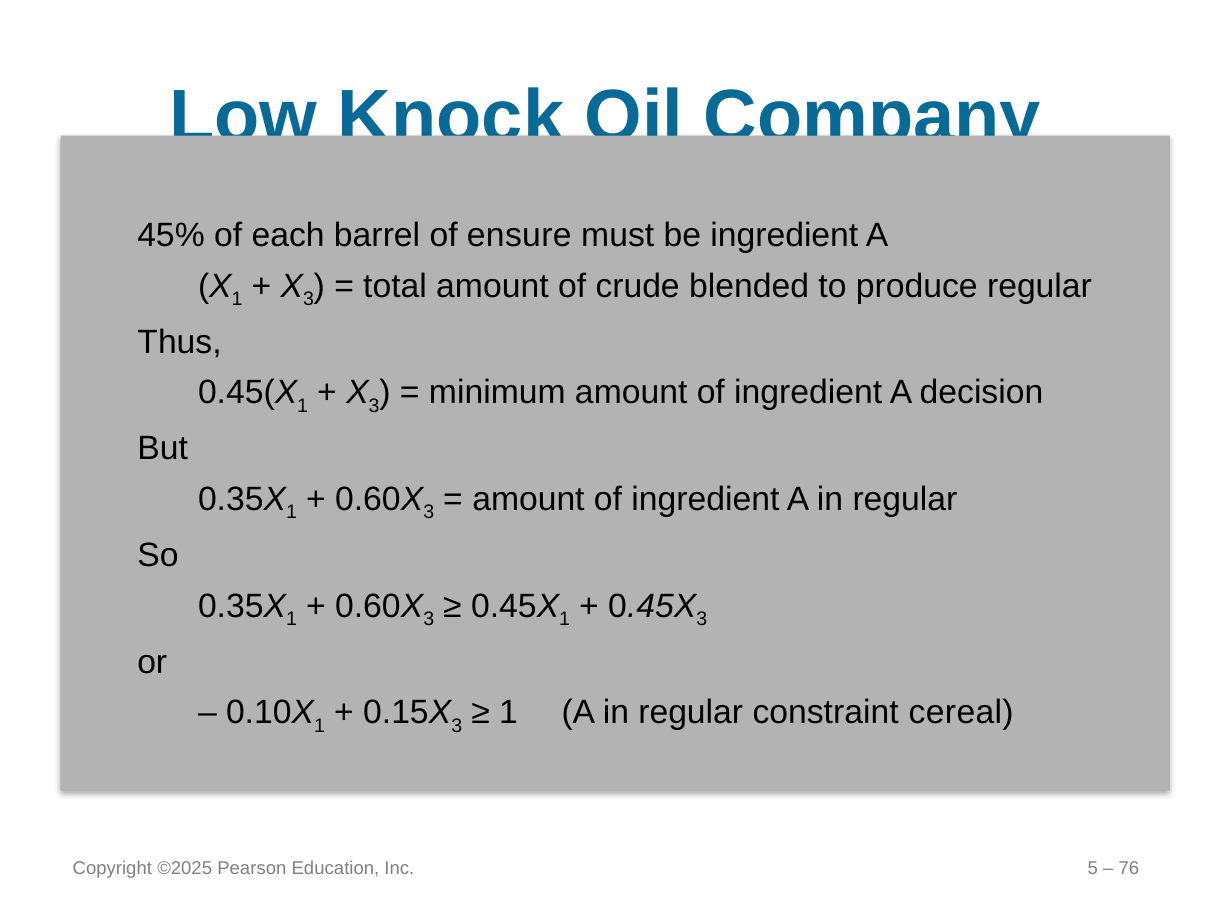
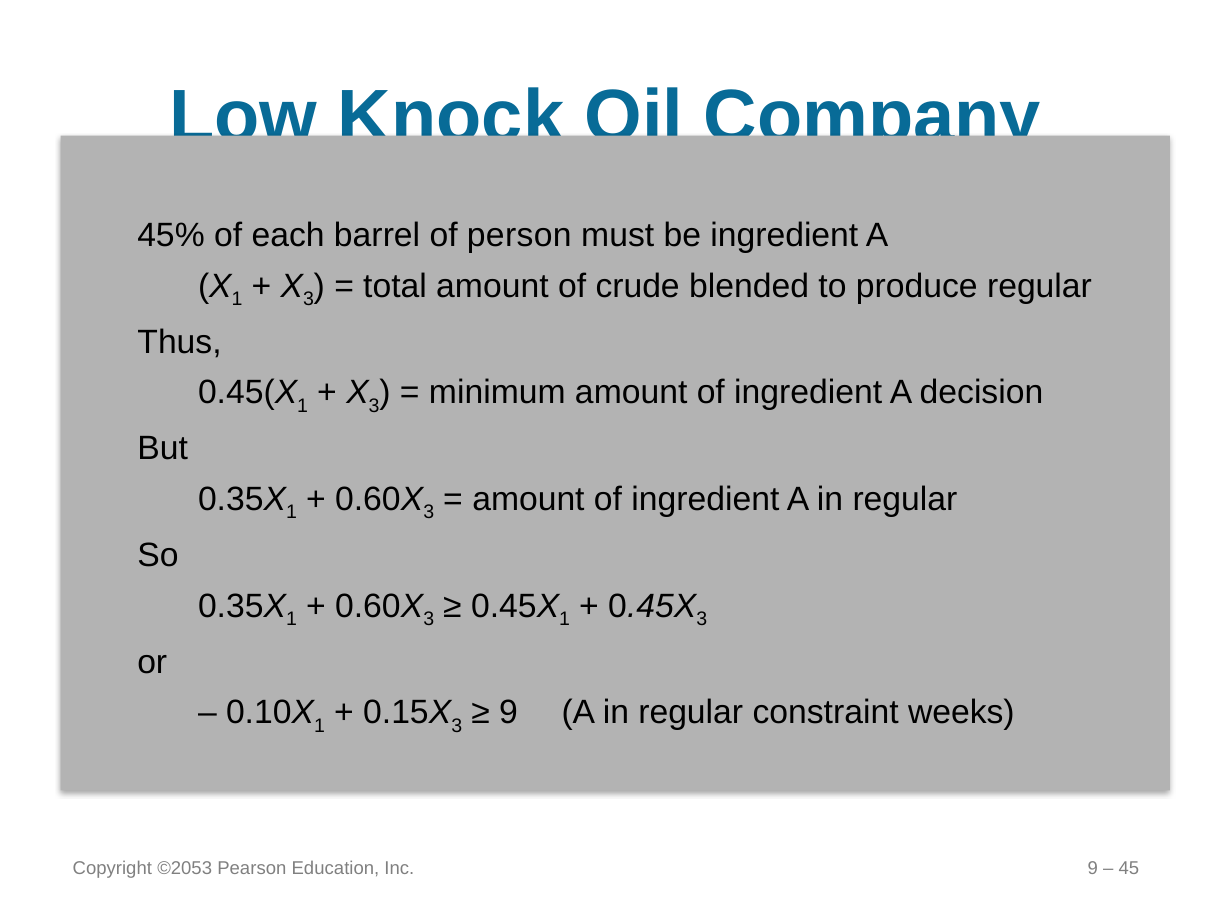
ensure: ensure -> person (519, 236)
1: 1 -> 9 (508, 713)
cereal: cereal -> weeks (961, 713)
©2025: ©2025 -> ©2053 (185, 868)
Inc 5: 5 -> 9 (1093, 868)
76: 76 -> 45 (1129, 868)
